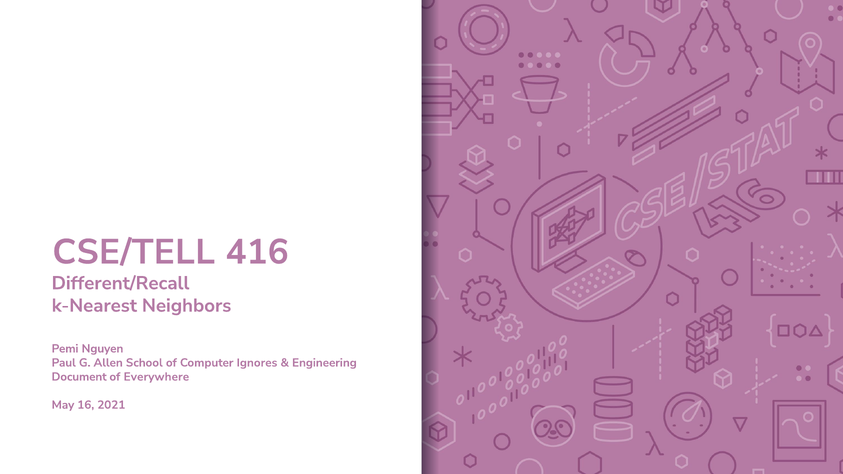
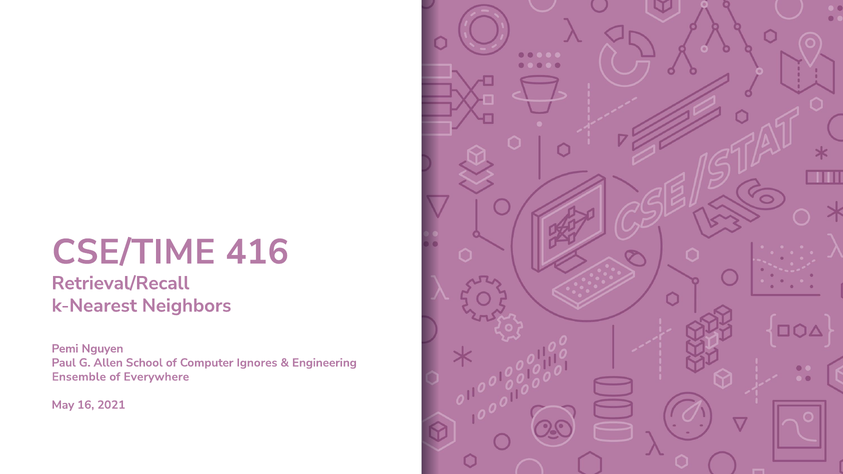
CSE/TELL: CSE/TELL -> CSE/TIME (134, 252)
Different/Recall: Different/Recall -> Retrieval/Recall (121, 283)
Document: Document -> Ensemble (79, 377)
